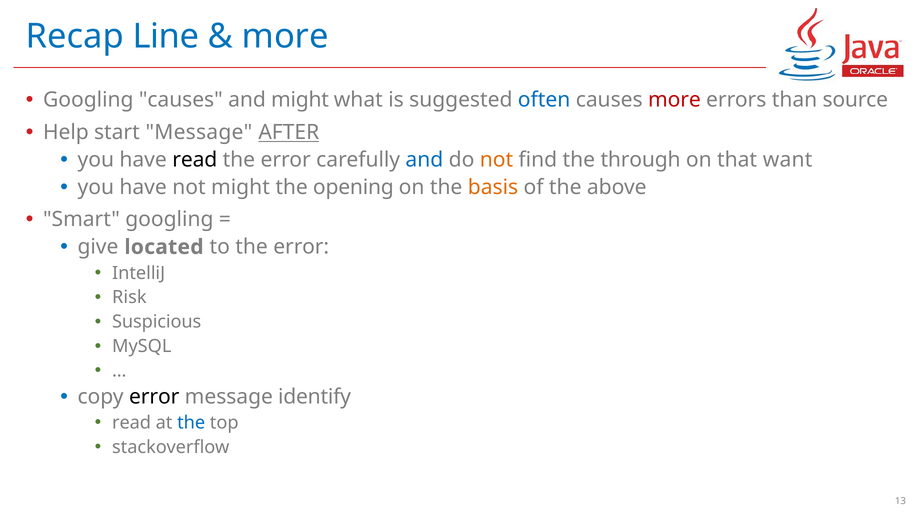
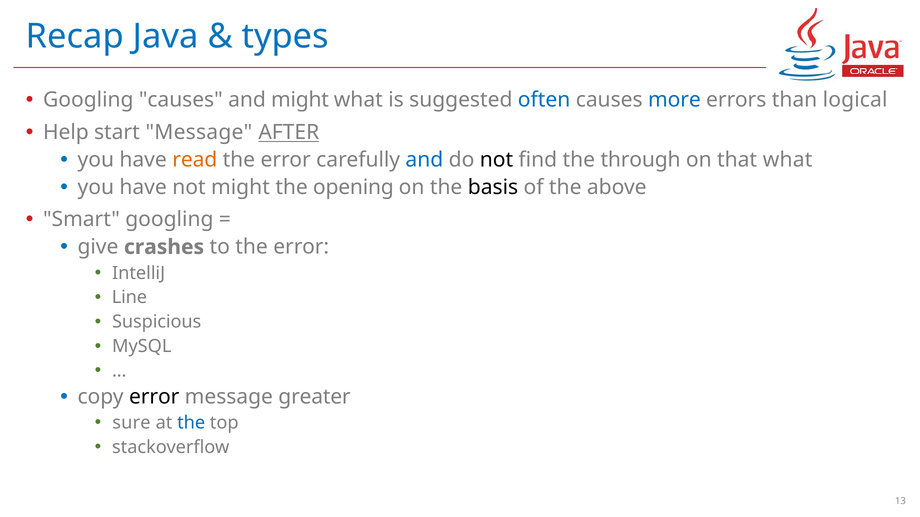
Line: Line -> Java (166, 37)
more: more -> types (285, 37)
more colour: red -> blue (674, 100)
source: source -> logical (855, 100)
read colour: black -> orange (195, 160)
not colour: orange -> black (496, 160)
that want: want -> what (788, 160)
basis colour: orange -> black (493, 187)
located: located -> crashes (164, 247)
Risk: Risk -> Line (129, 298)
identify: identify -> greater (315, 397)
read: read -> sure (131, 423)
